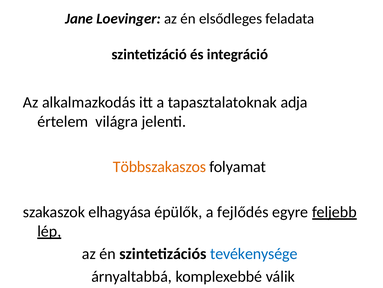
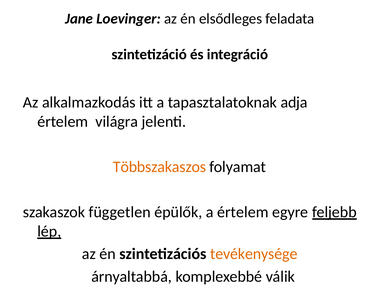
elhagyása: elhagyása -> független (120, 212)
a fejlődés: fejlődés -> értelem (243, 212)
tevékenysége colour: blue -> orange (254, 253)
